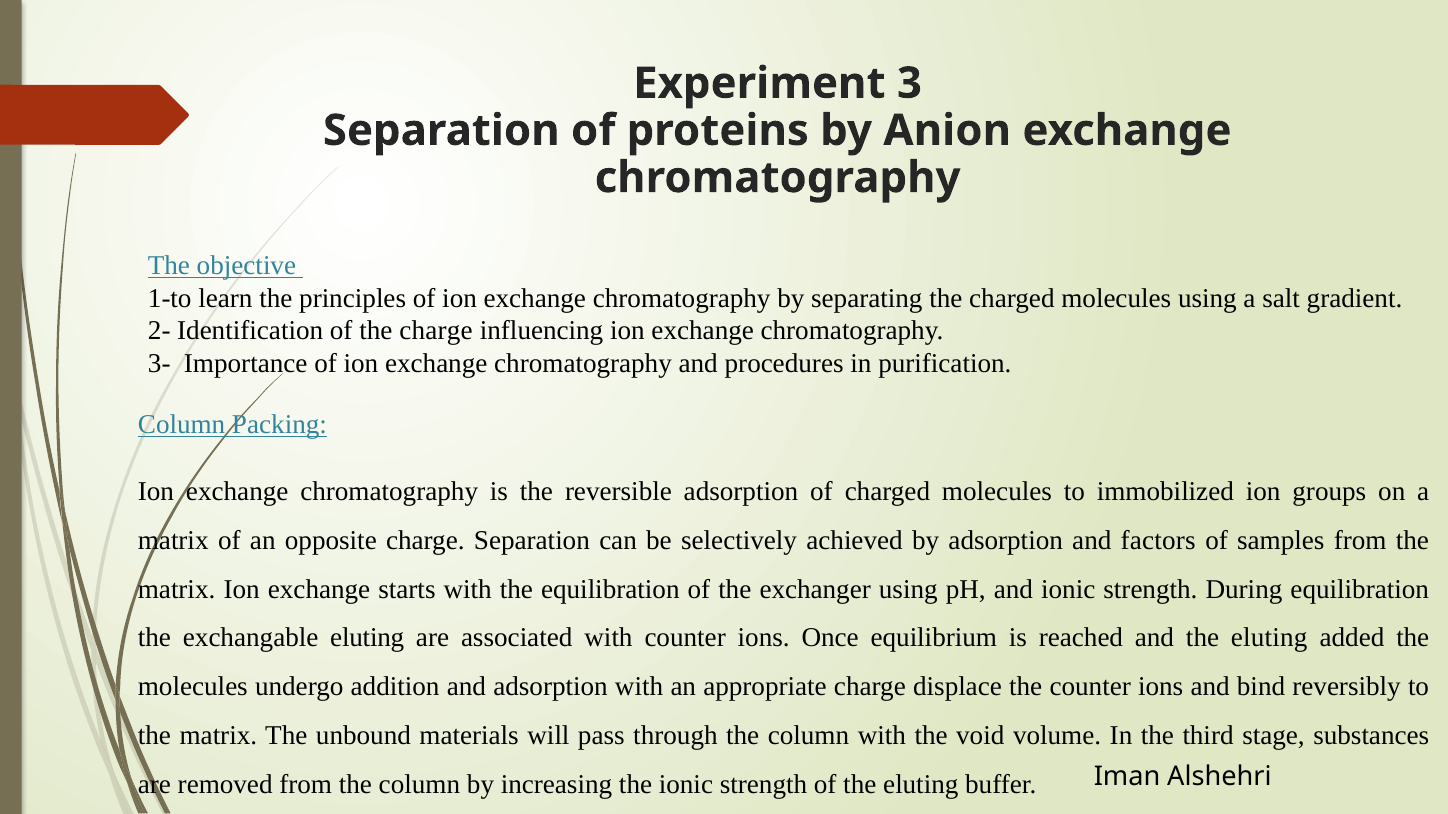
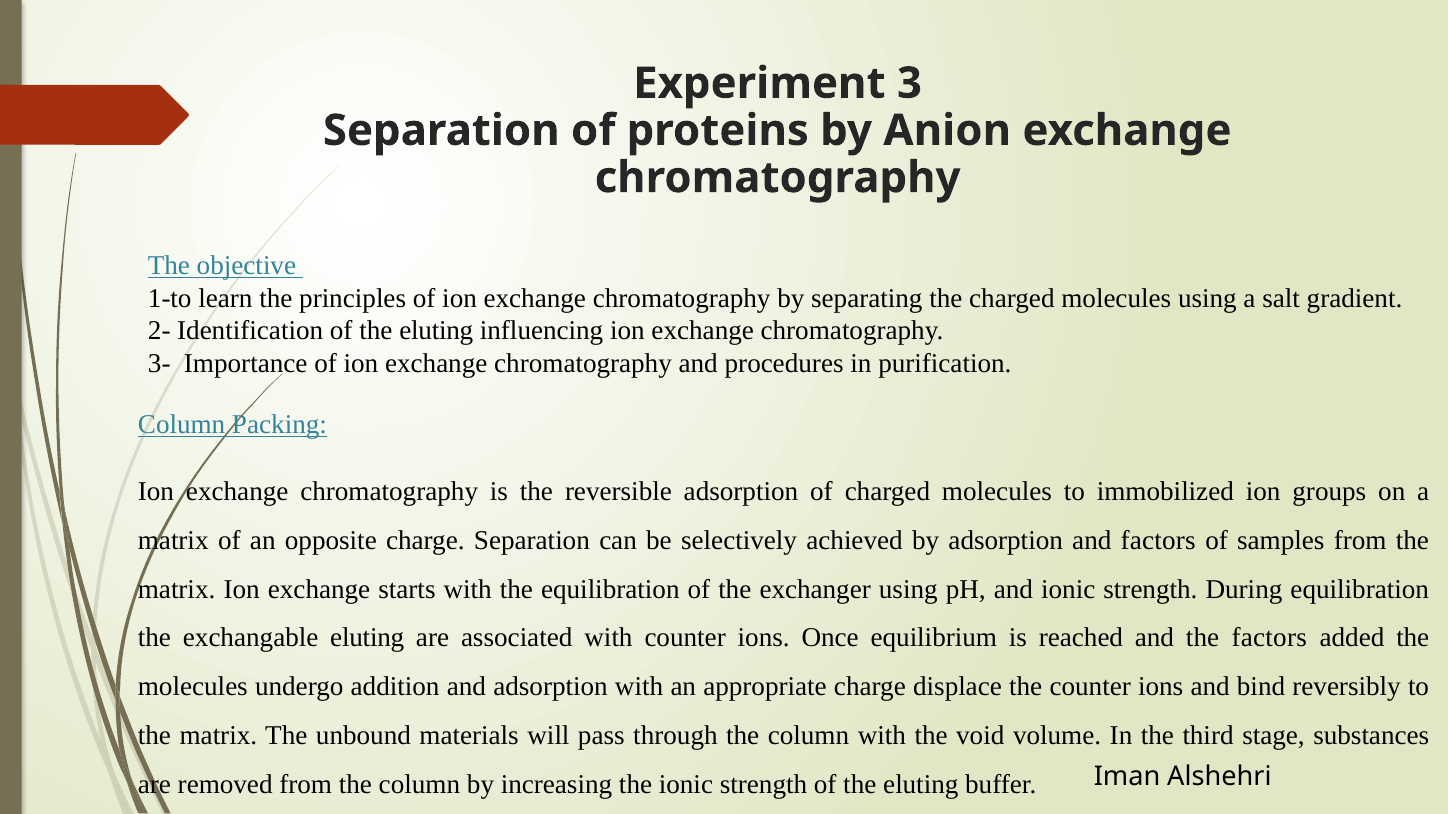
Identification of the charge: charge -> eluting (436, 331)
and the eluting: eluting -> factors (1269, 638)
